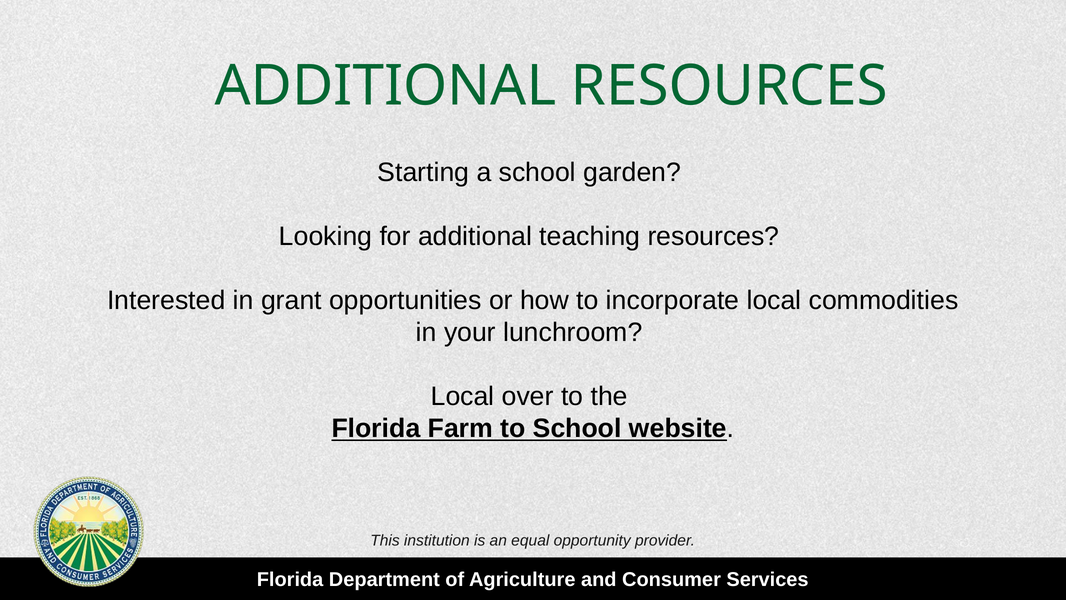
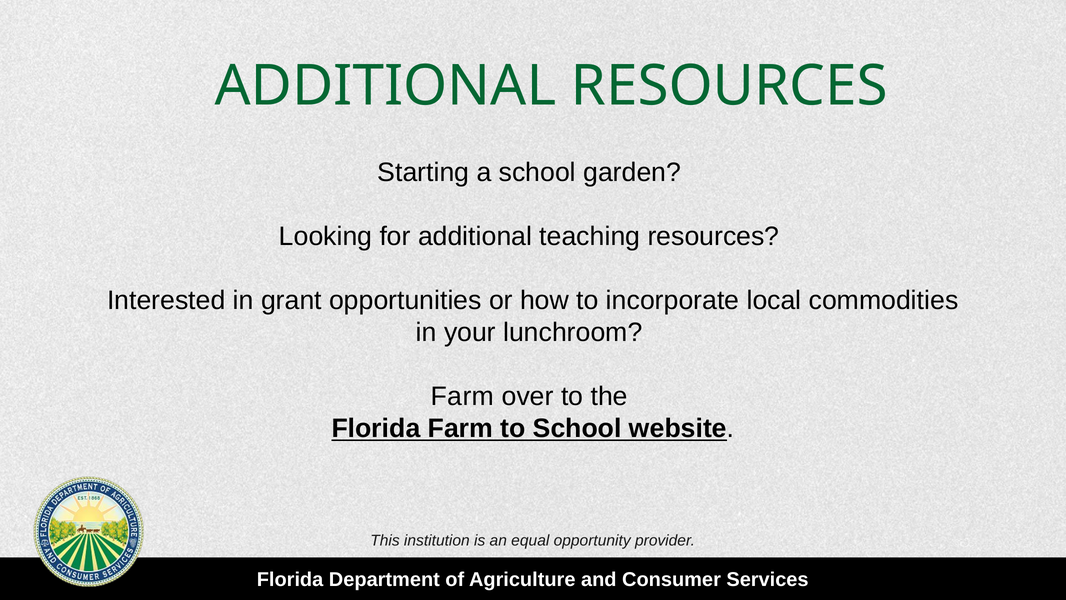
Local: Local -> Farm (462, 396)
